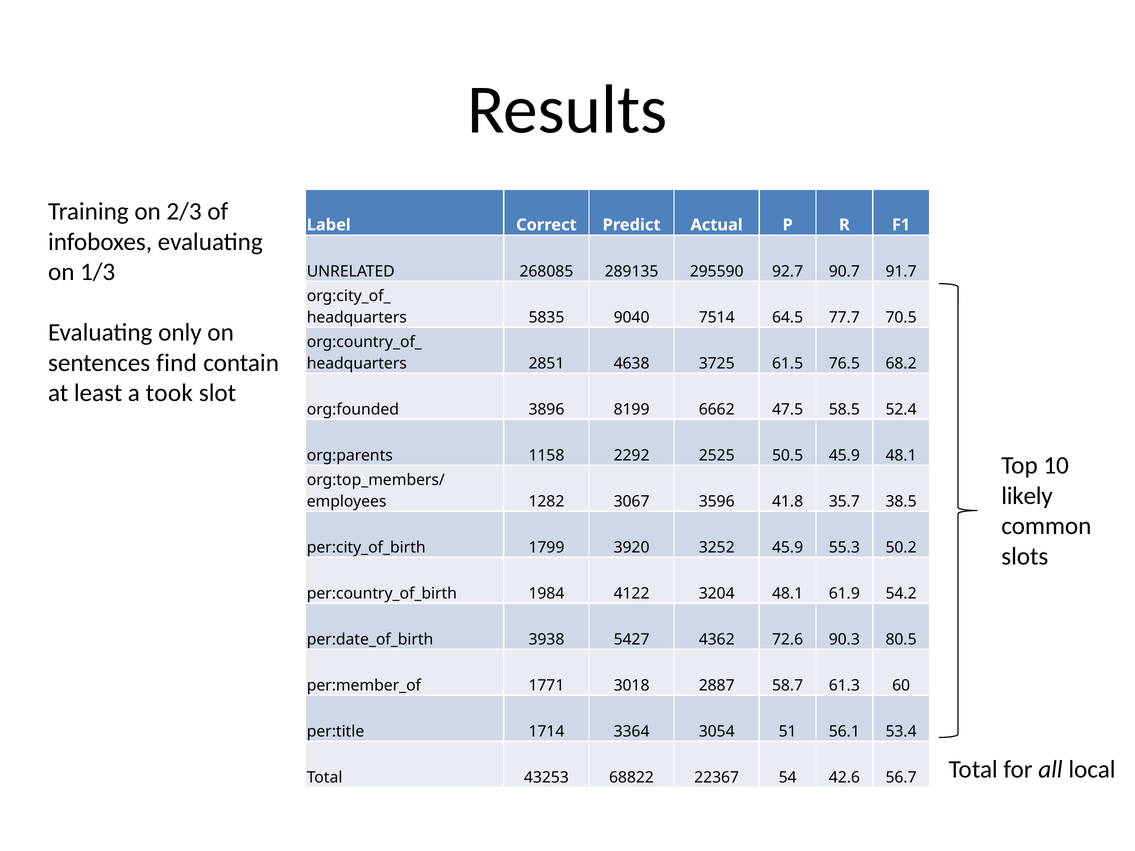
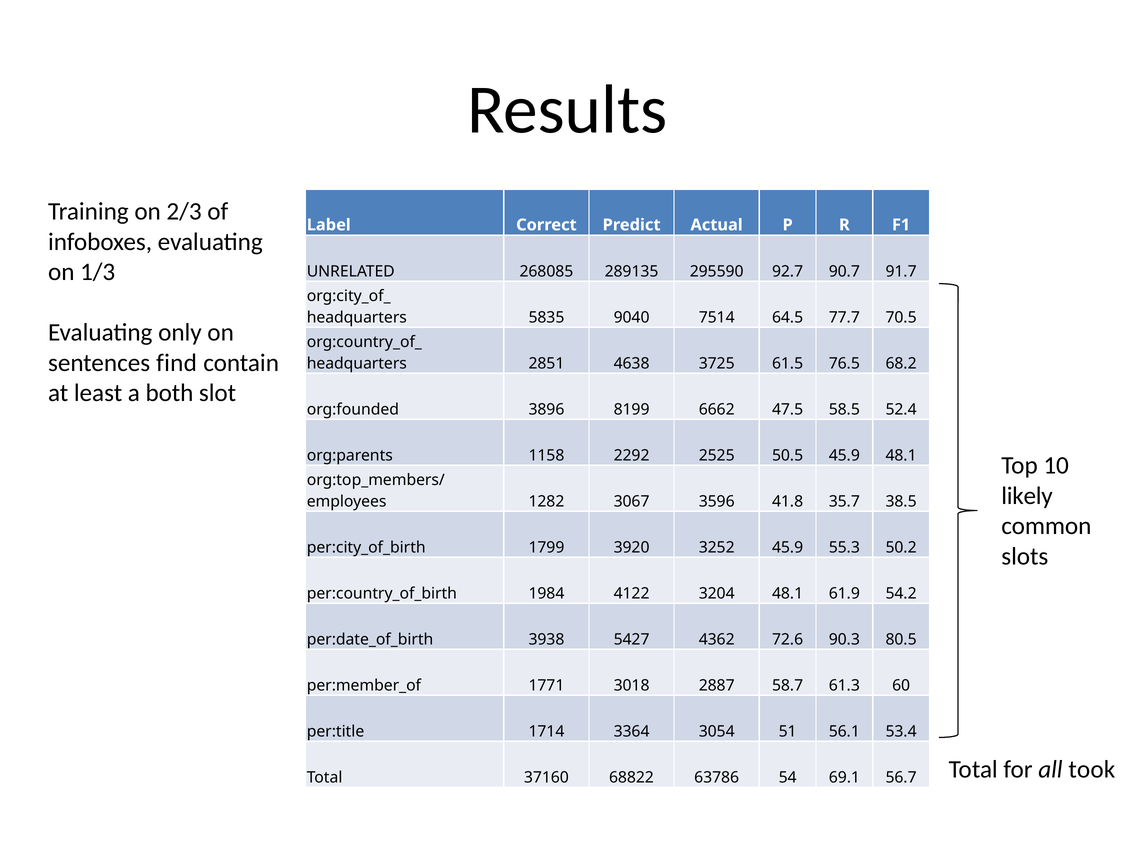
took: took -> both (169, 393)
local: local -> took (1092, 770)
43253: 43253 -> 37160 (546, 778)
22367: 22367 -> 63786 (717, 778)
42.6: 42.6 -> 69.1 (844, 778)
